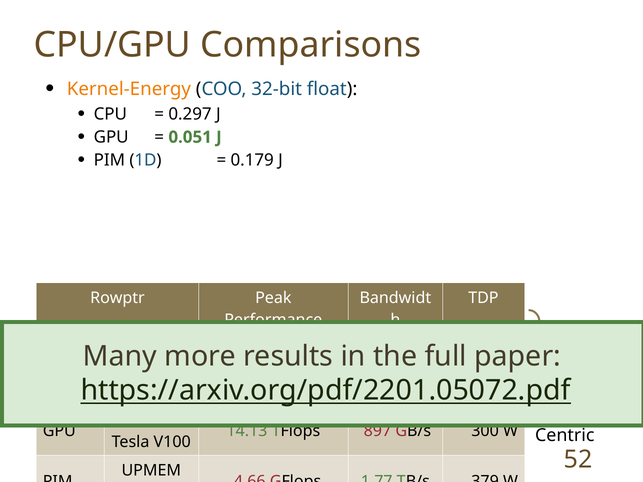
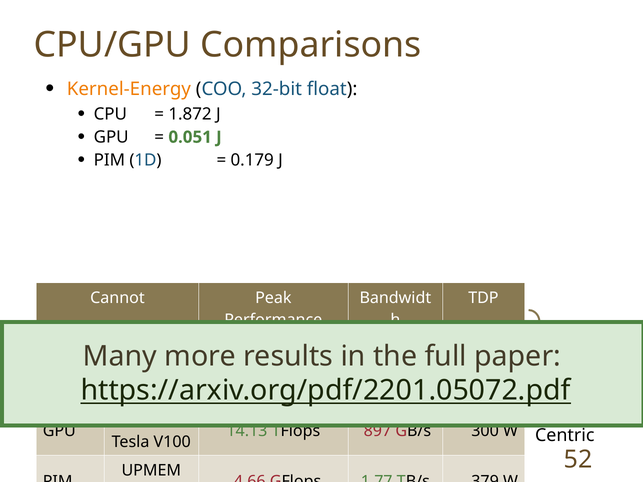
0.297: 0.297 -> 1.872 (190, 114)
Rowptr: Rowptr -> Cannot (117, 298)
